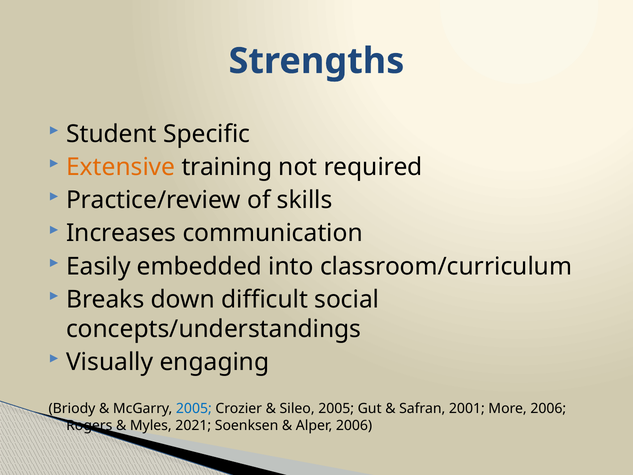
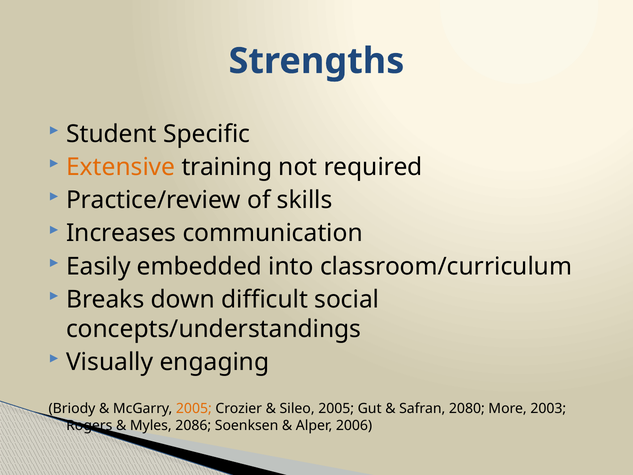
2005 colour: blue -> orange (194, 408)
2001: 2001 -> 2080 (467, 408)
More 2006: 2006 -> 2003 (548, 408)
2021: 2021 -> 2086 (193, 425)
